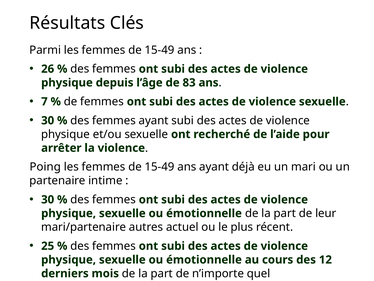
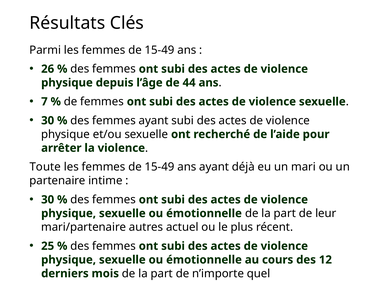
83: 83 -> 44 (189, 83)
Poing: Poing -> Toute (45, 167)
